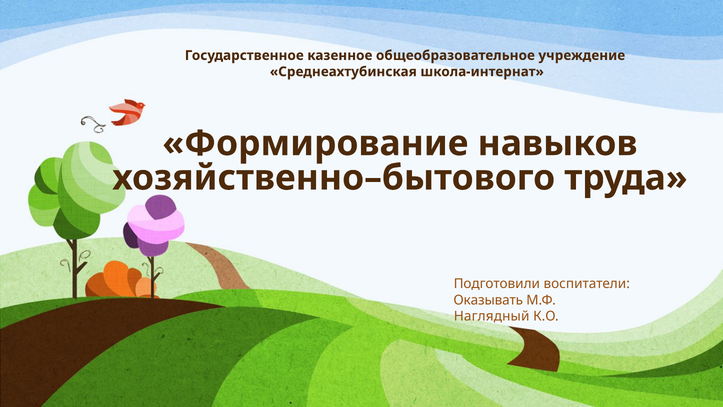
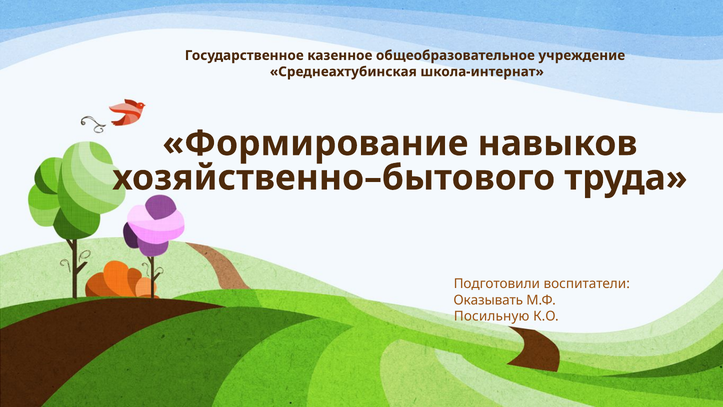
Наглядный: Наглядный -> Посильную (492, 316)
